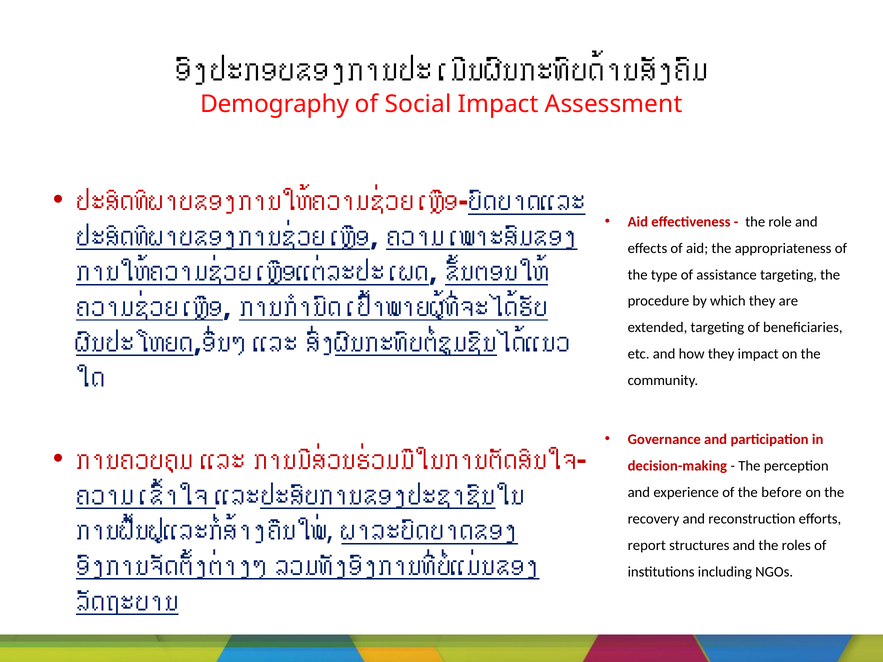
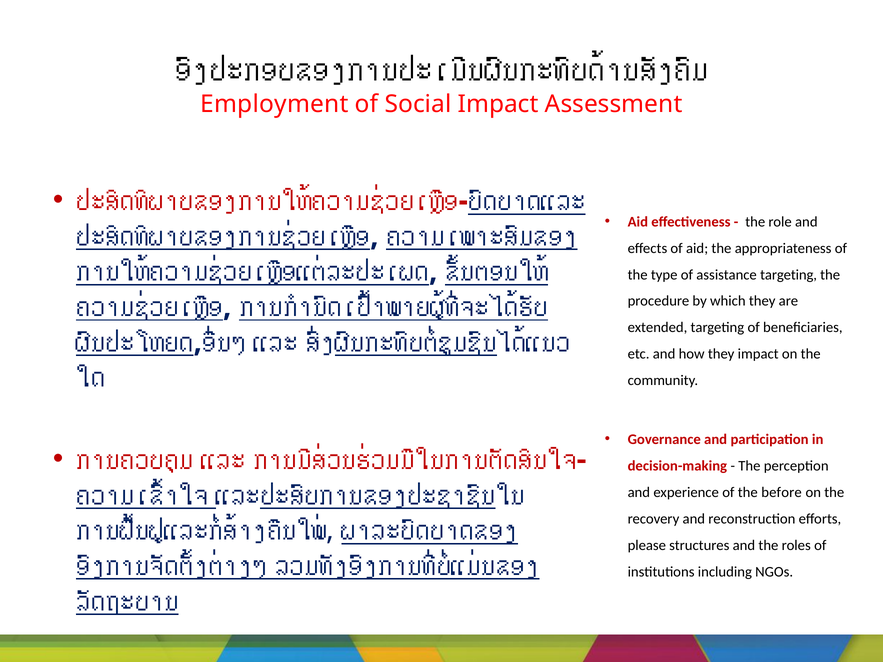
Demography: Demography -> Employment (274, 104)
report: report -> please (647, 546)
